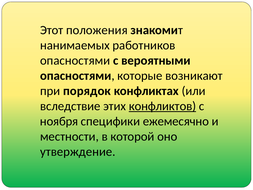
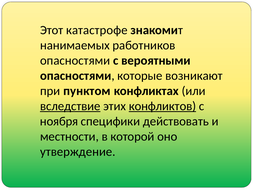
положения: положения -> катастрофе (97, 30)
порядок: порядок -> пунктом (87, 91)
вследствие underline: none -> present (70, 106)
ежемесячно: ежемесячно -> действовать (176, 121)
